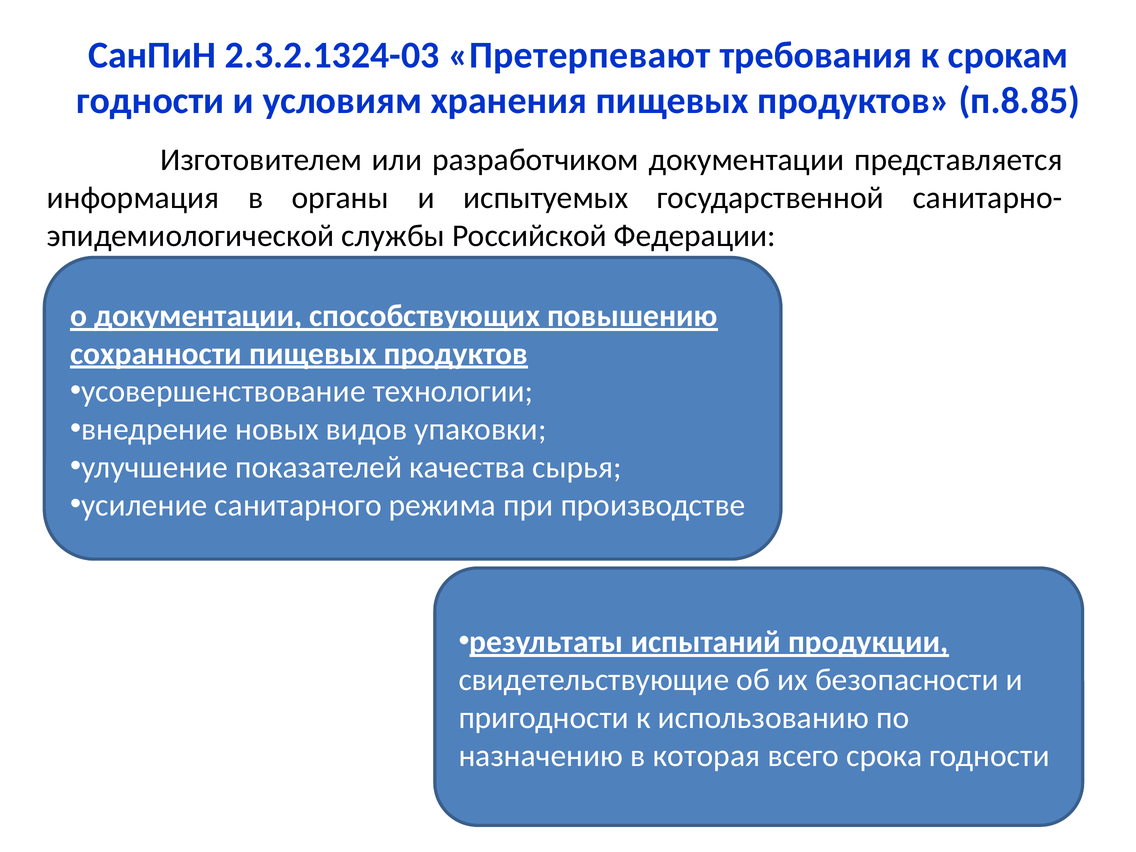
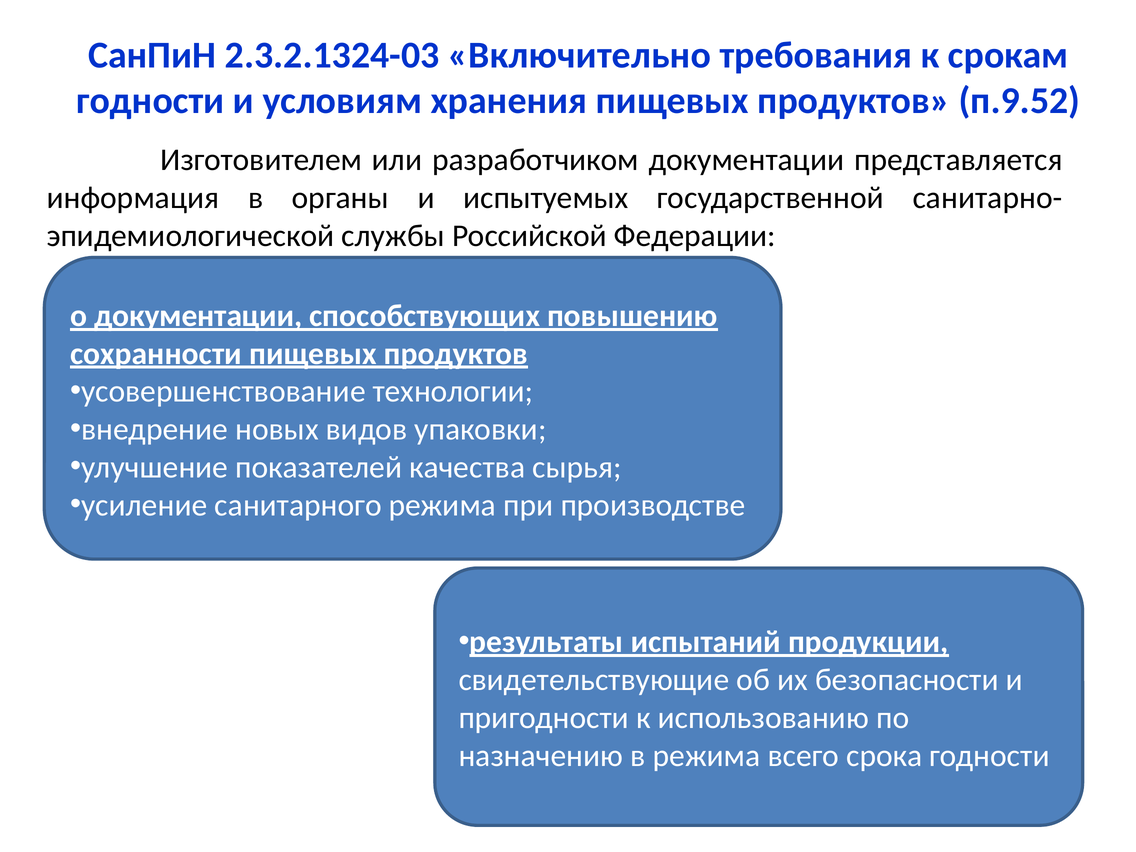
Претерпевают: Претерпевают -> Включительно (579, 55)
п.8.85: п.8.85 -> п.9.52 (1019, 101)
в которая: которая -> режима (707, 756)
